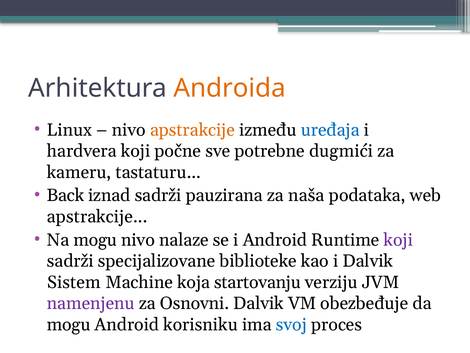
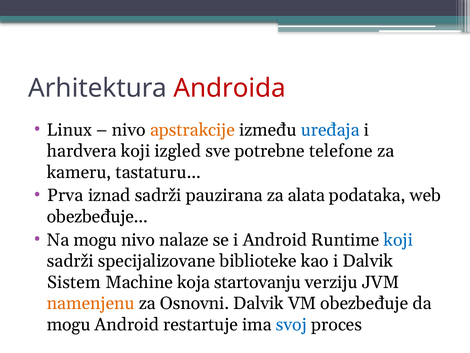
Androida colour: orange -> red (230, 88)
počne: počne -> izgled (178, 151)
dugmići: dugmići -> telefone (341, 151)
Back: Back -> Prva (65, 195)
naša: naša -> alata (306, 195)
apstrakcije: apstrakcije -> obezbeđuje (97, 216)
koji colour: purple -> blue (398, 240)
namenjenu colour: purple -> orange (91, 303)
korisniku: korisniku -> restartuje (201, 324)
